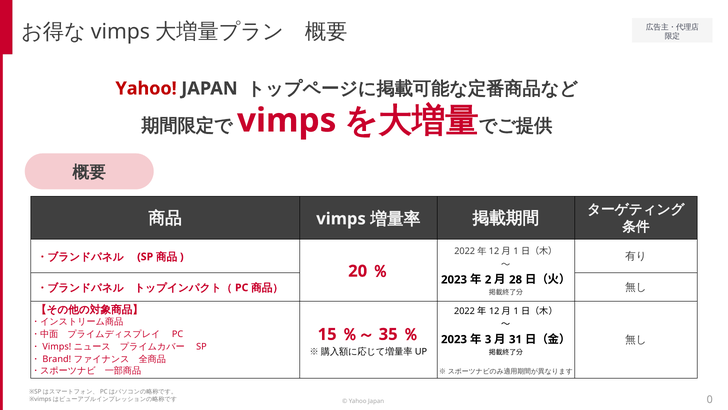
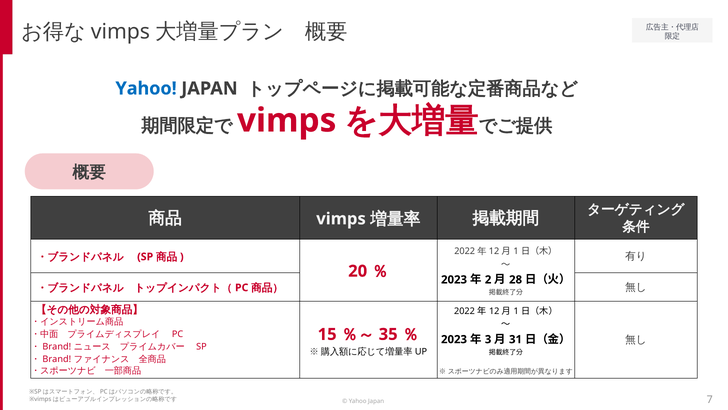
Yahoo colour: red -> blue (146, 88)
Vimps: Vimps -> Brand (57, 346)
0: 0 -> 7 (710, 399)
